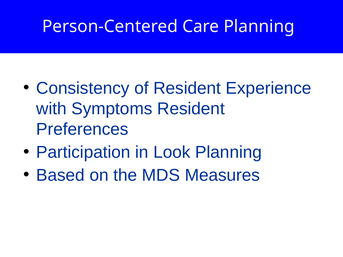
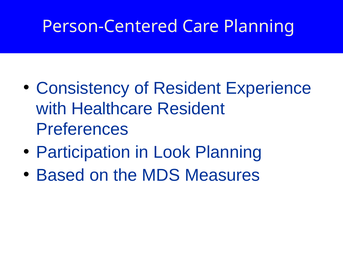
Symptoms: Symptoms -> Healthcare (112, 109)
